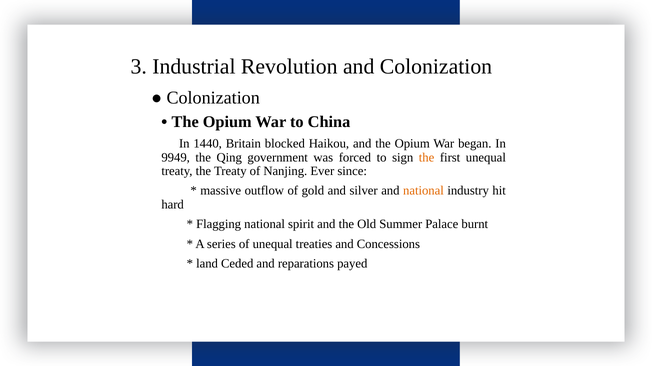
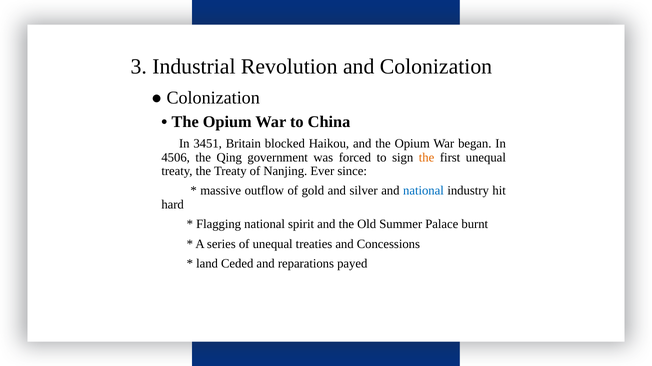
1440: 1440 -> 3451 (208, 144)
9949: 9949 -> 4506 (176, 158)
national colour: orange -> blue (423, 191)
